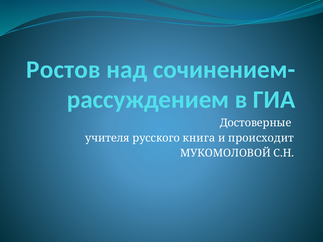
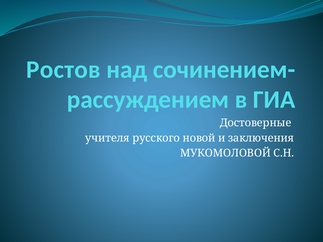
книга: книга -> новой (199, 138)
происходит: происходит -> заключения (261, 138)
